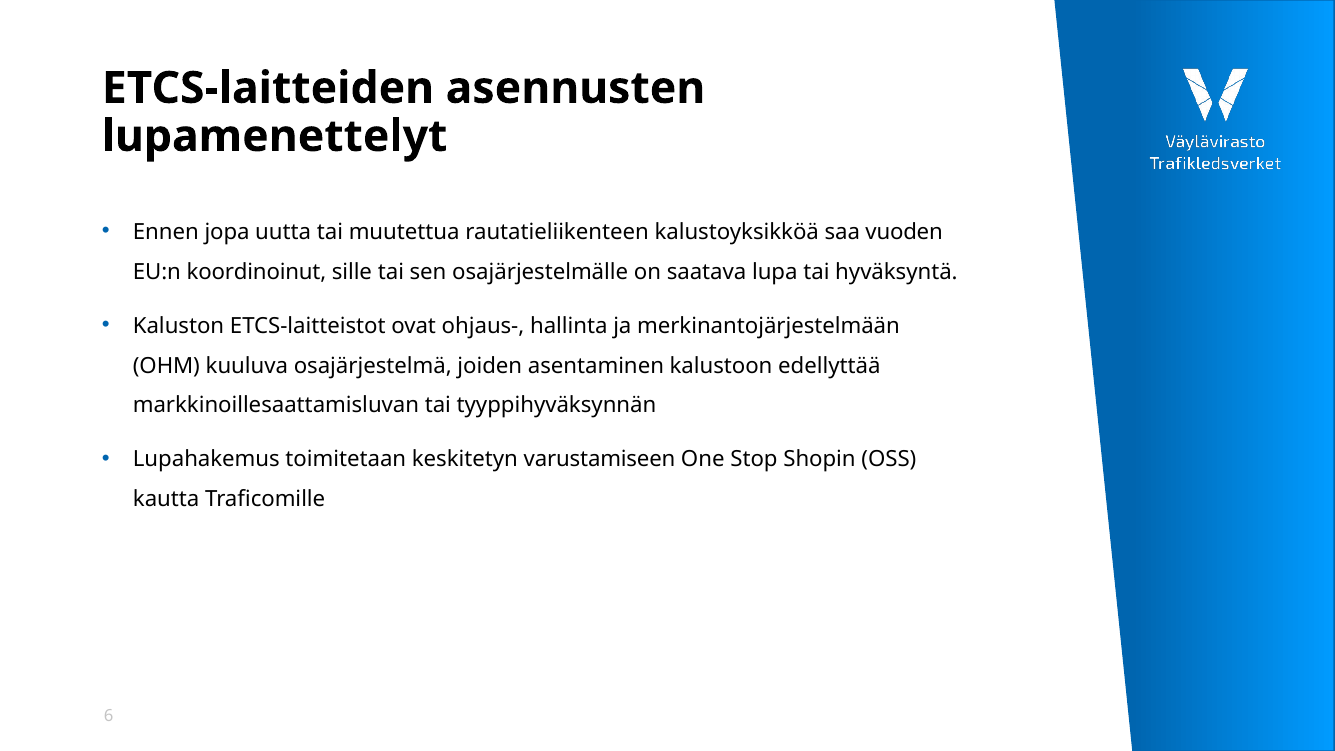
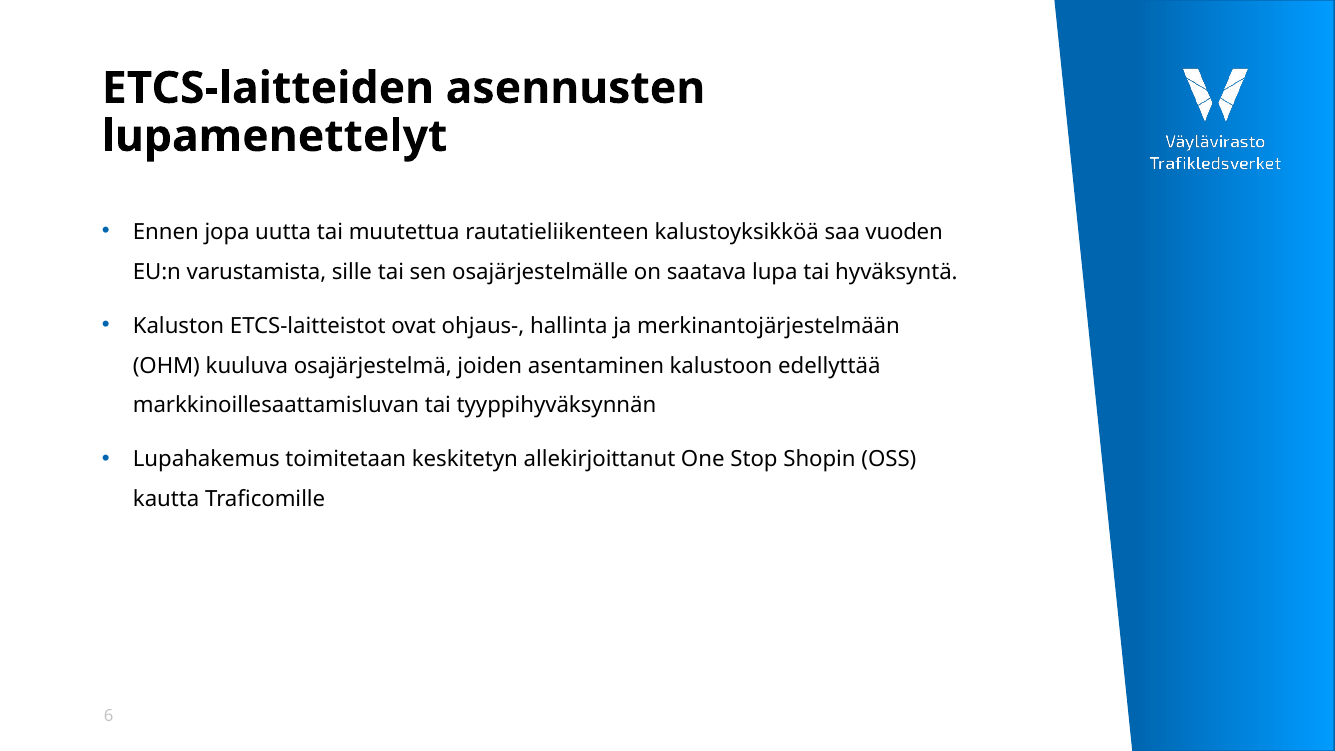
koordinoinut: koordinoinut -> varustamista (256, 272)
varustamiseen: varustamiseen -> allekirjoittanut (599, 460)
